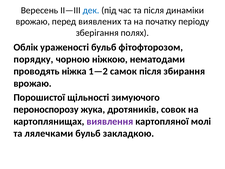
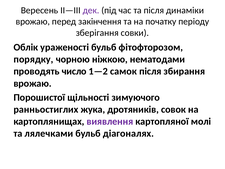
дек colour: blue -> purple (91, 10)
виявлених: виявлених -> закінчення (100, 21)
полях: полях -> совки (135, 33)
ніжка: ніжка -> число (74, 71)
пероноспорозу: пероноспорозу -> ранньостиглих (46, 109)
закладкою: закладкою -> діагоналях (128, 133)
